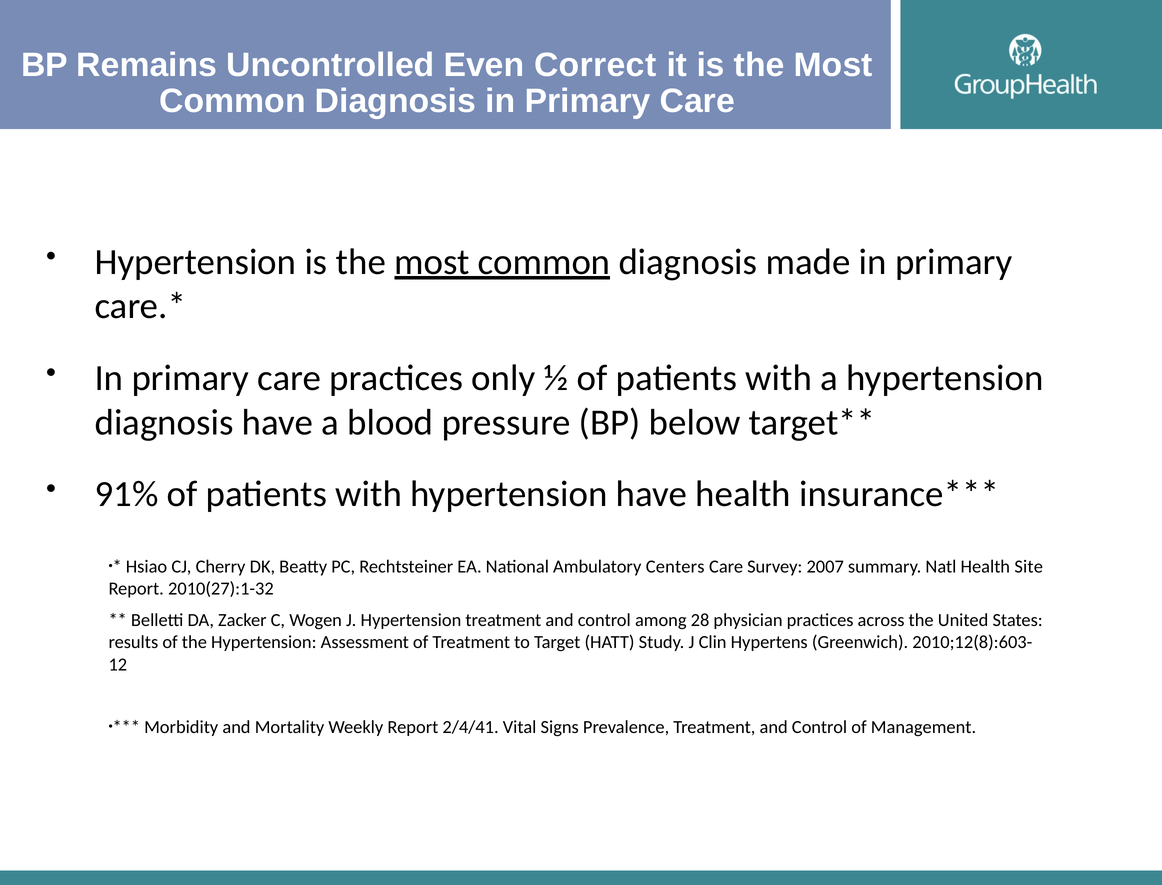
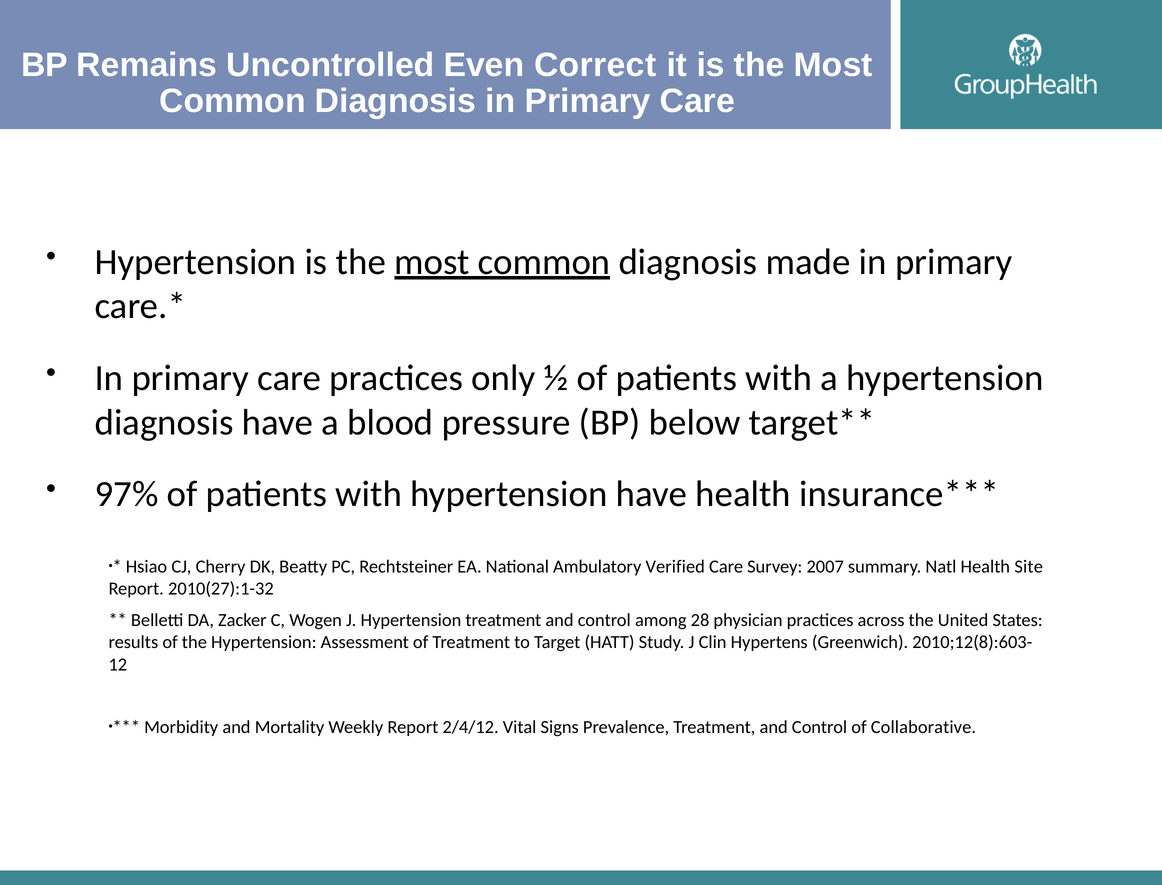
91%: 91% -> 97% (127, 494)
Centers: Centers -> Verified (675, 567)
2/4/41: 2/4/41 -> 2/4/12 (471, 727)
Management: Management -> Collaborative (923, 727)
